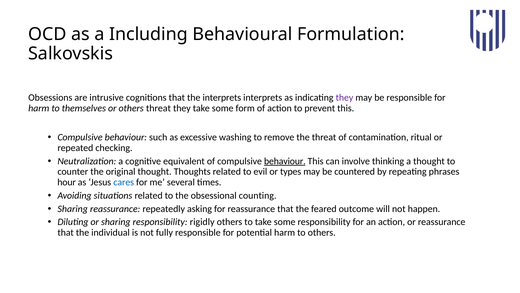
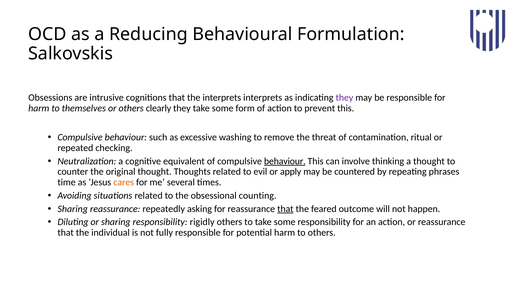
Including: Including -> Reducing (148, 34)
others threat: threat -> clearly (159, 108)
types: types -> apply (291, 171)
hour: hour -> time (67, 182)
cares colour: blue -> orange (124, 182)
that underline: none -> present (285, 208)
